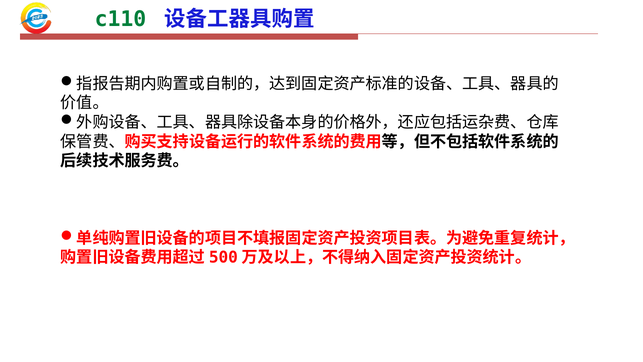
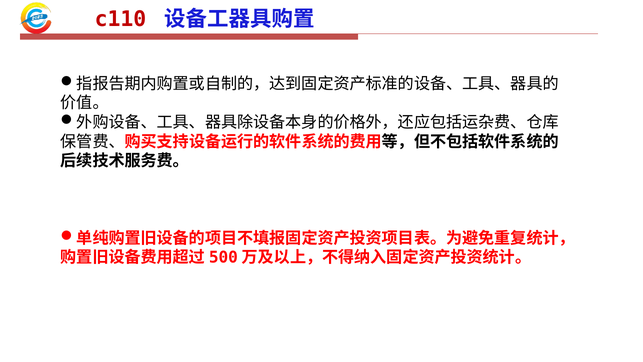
c110 colour: green -> red (120, 19)
